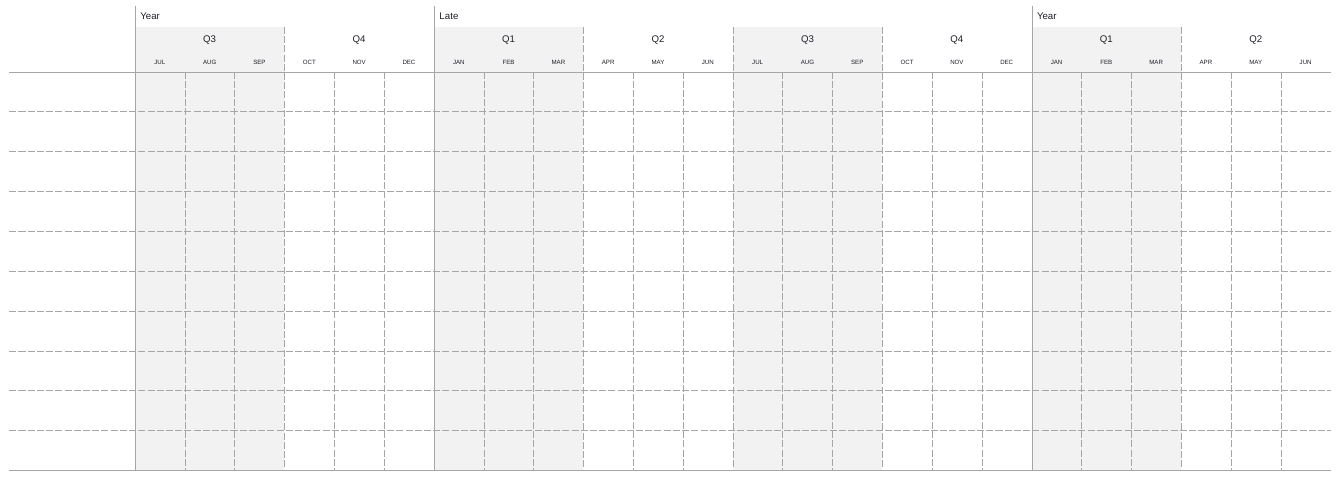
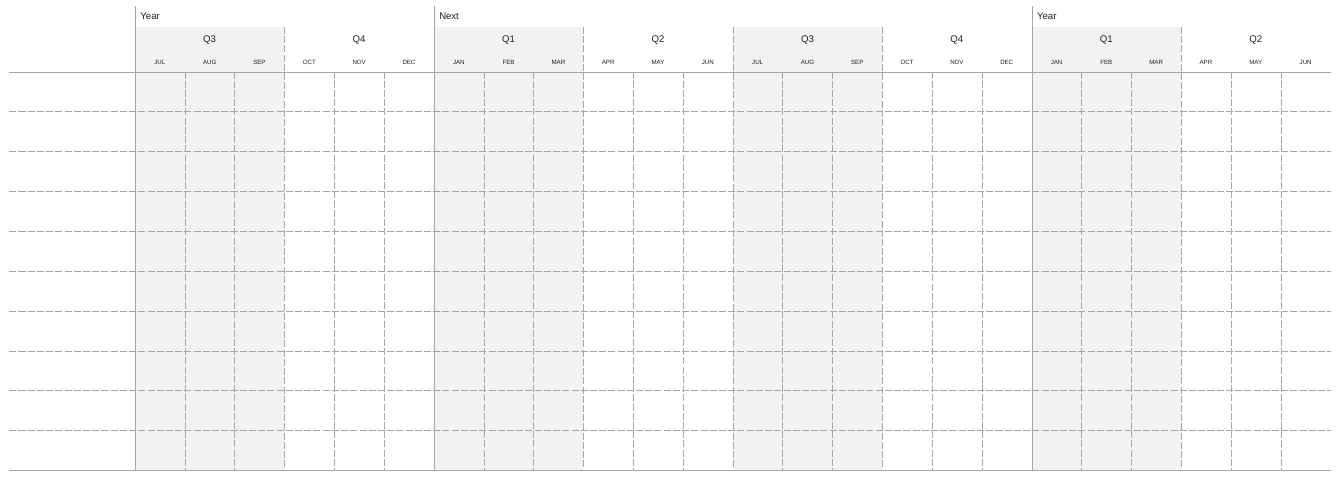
Late: Late -> Next (449, 17)
